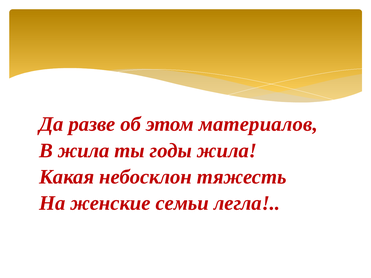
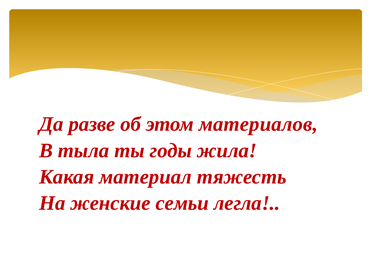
В жила: жила -> тыла (84, 151)
небосклон: небосклон -> материал (145, 177)
